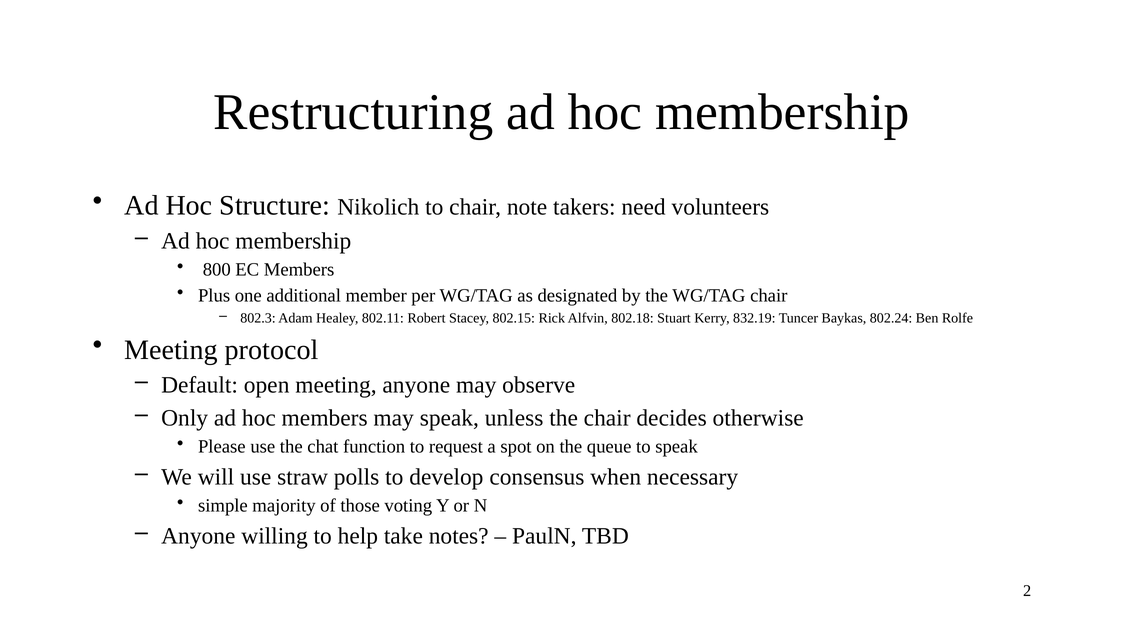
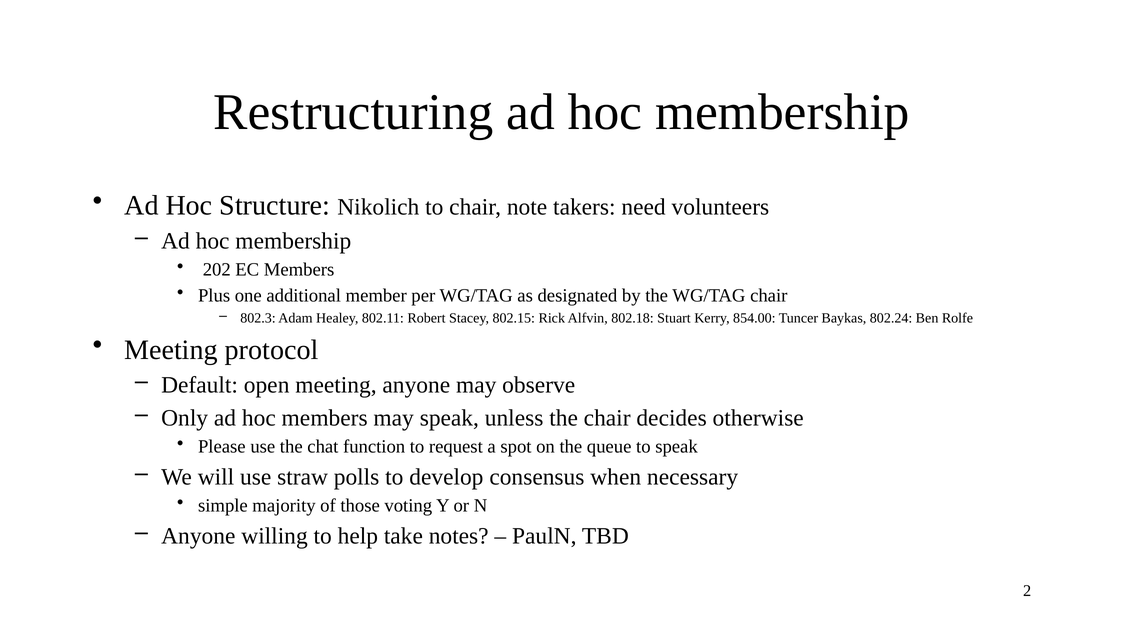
800: 800 -> 202 (217, 270)
832.19: 832.19 -> 854.00 (754, 318)
